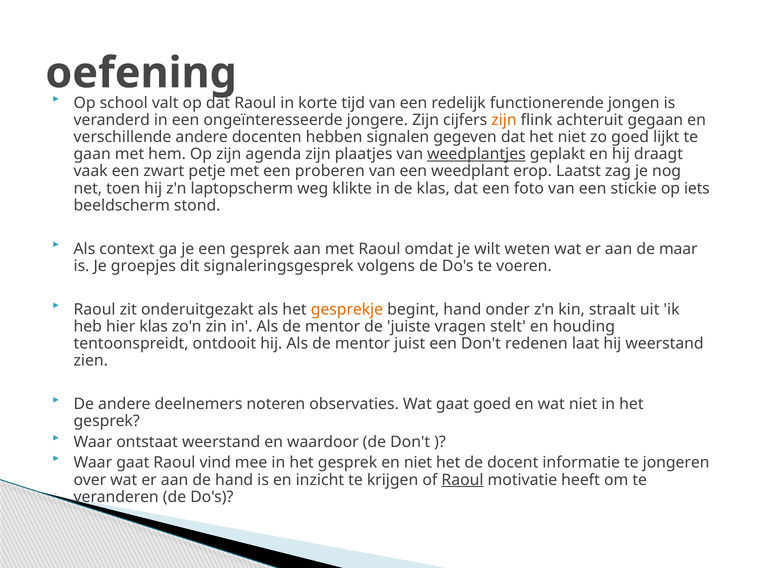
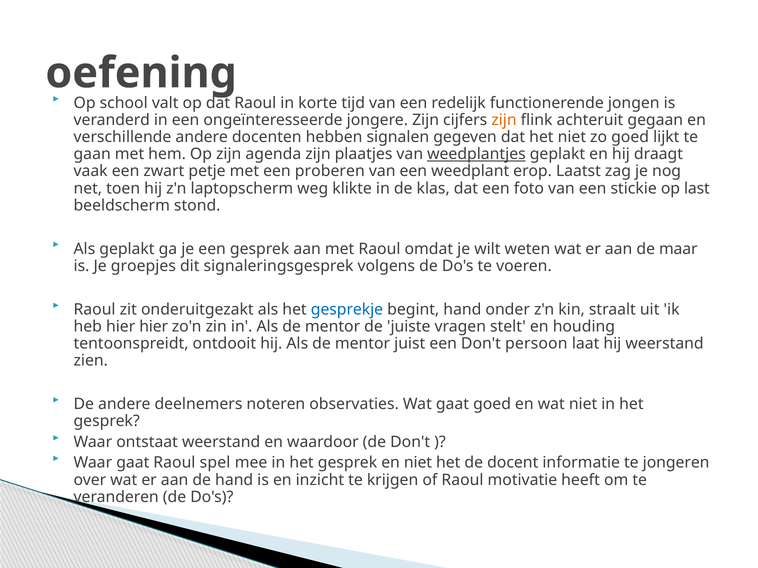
iets: iets -> last (697, 188)
Als context: context -> geplakt (127, 249)
gesprekje colour: orange -> blue (347, 310)
hier klas: klas -> hier (154, 327)
redenen: redenen -> persoon (536, 344)
vind: vind -> spel (215, 463)
Raoul underline: present -> none (463, 480)
